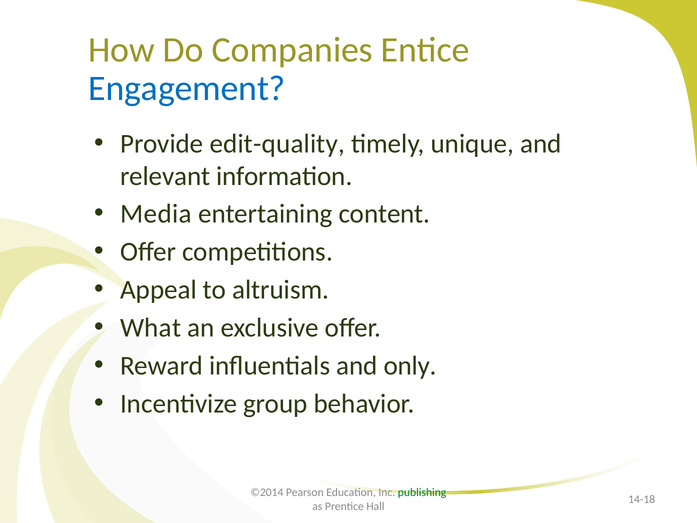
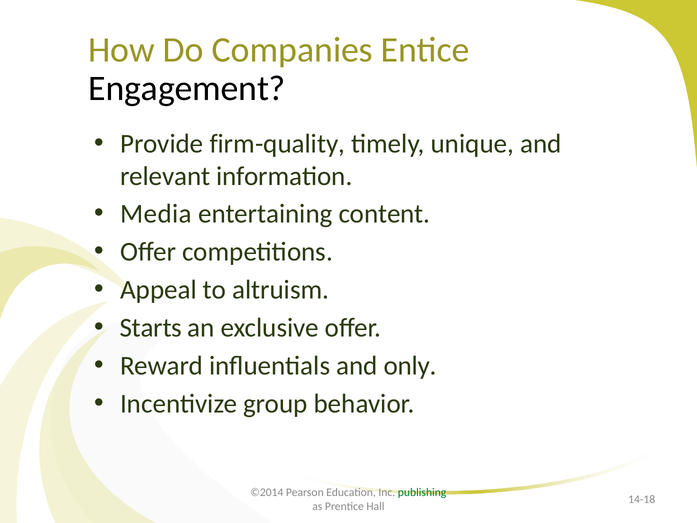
Engagement colour: blue -> black (187, 88)
edit-quality: edit-quality -> firm-quality (277, 144)
What: What -> Starts (151, 328)
